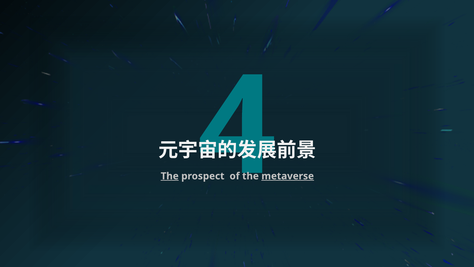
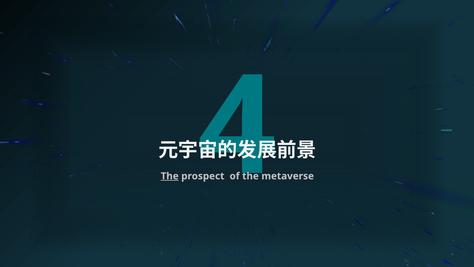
metaverse underline: present -> none (288, 176)
